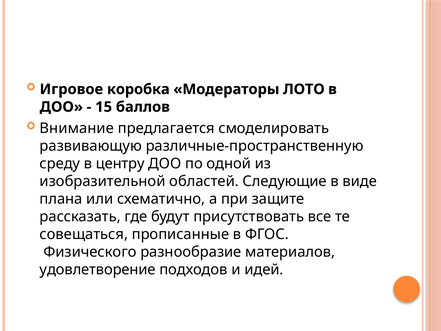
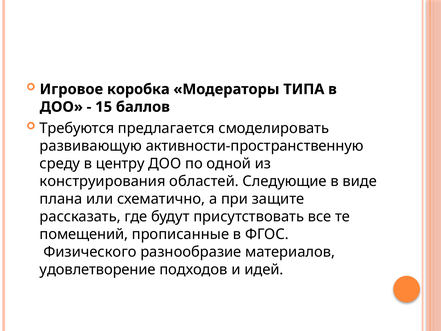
ЛОТО: ЛОТО -> ТИПА (304, 89)
Внимание: Внимание -> Требуются (77, 128)
различные-пространственную: различные-пространственную -> активности-пространственную (255, 146)
изобразительной: изобразительной -> конструирования (103, 181)
совещаться: совещаться -> помещений (84, 234)
